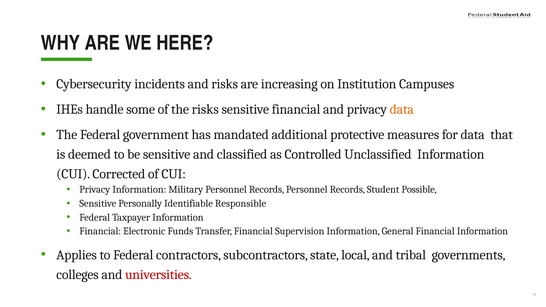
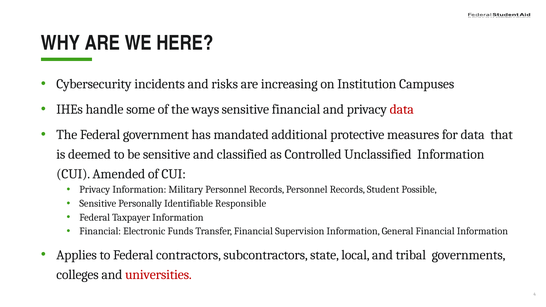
the risks: risks -> ways (205, 109)
data colour: orange -> red (402, 109)
Corrected: Corrected -> Amended (119, 174)
